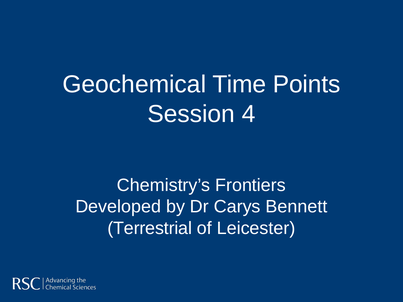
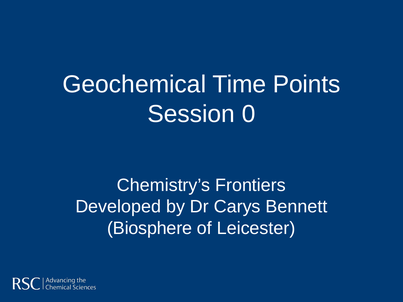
4: 4 -> 0 (249, 114)
Terrestrial: Terrestrial -> Biosphere (150, 228)
